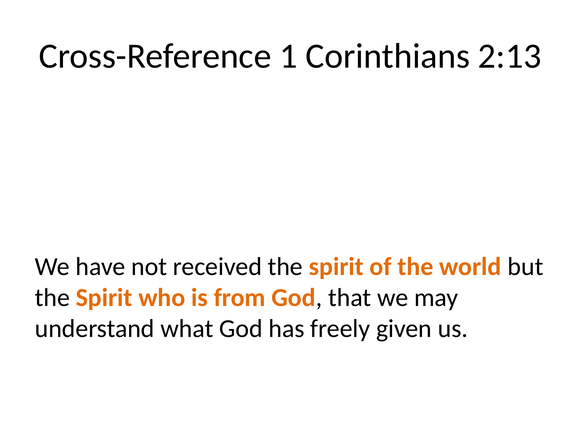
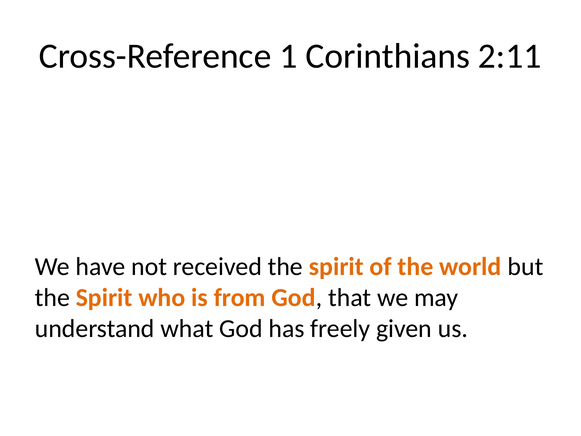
2:13: 2:13 -> 2:11 (510, 56)
